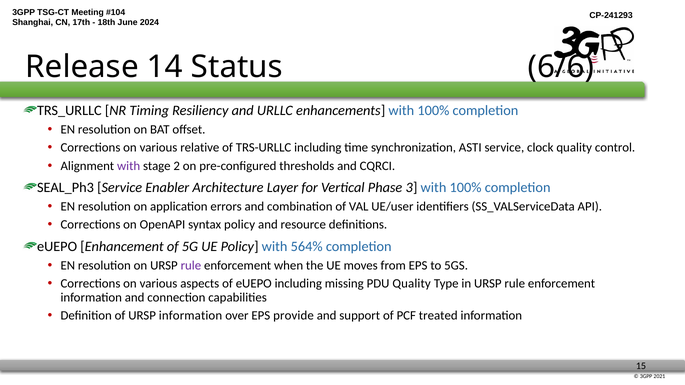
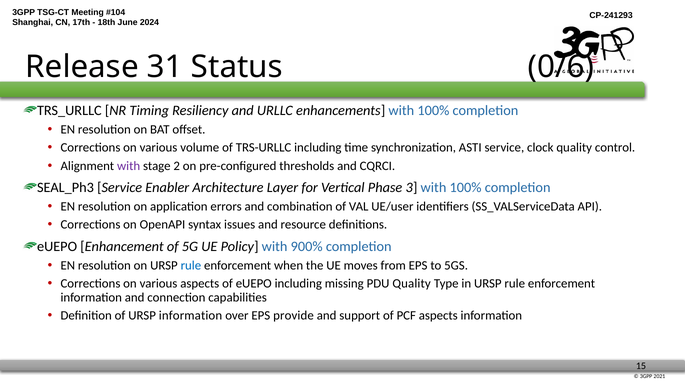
14: 14 -> 31 (165, 67)
6/6: 6/6 -> 0/6 (561, 67)
relative: relative -> volume (200, 148)
syntax policy: policy -> issues (240, 225)
564%: 564% -> 900% (307, 247)
rule colour: purple -> blue (191, 266)
PCF treated: treated -> aspects (438, 316)
